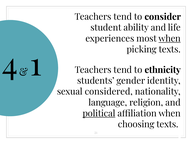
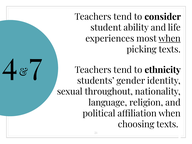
1: 1 -> 7 (36, 65)
considered: considered -> throughout (109, 92)
political underline: present -> none (99, 113)
